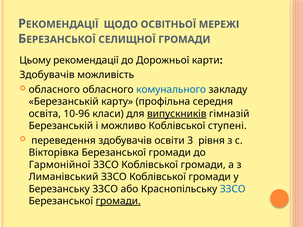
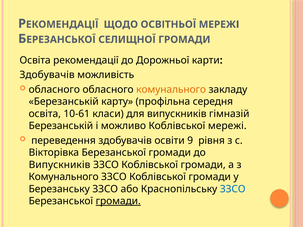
Цьому: Цьому -> Освіта (35, 60)
комунального colour: blue -> orange (171, 90)
10-96: 10-96 -> 10-61 (77, 114)
випускників underline: present -> none (177, 114)
Коблівської ступені: ступені -> мережі (227, 126)
3: 3 -> 9 (190, 141)
Гармонійної: Гармонійної -> Випускників (60, 165)
Лиманівський: Лиманівський -> Комунального (64, 177)
